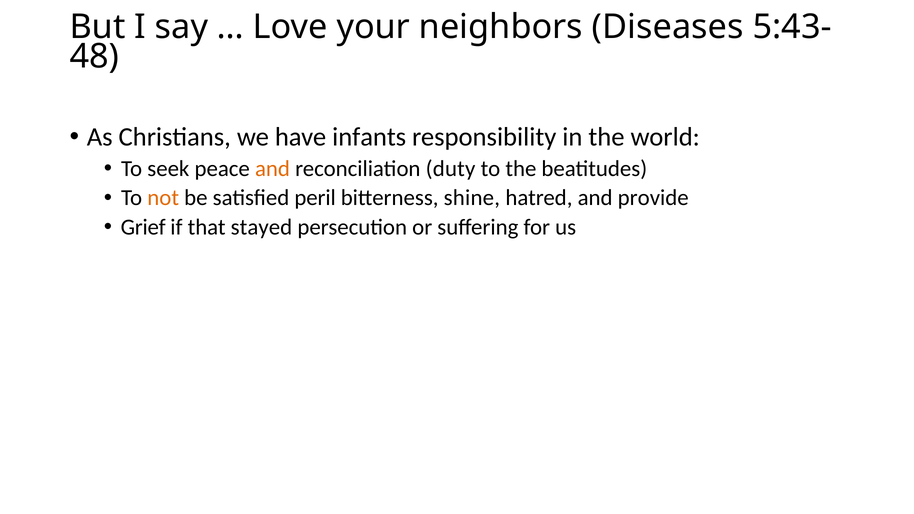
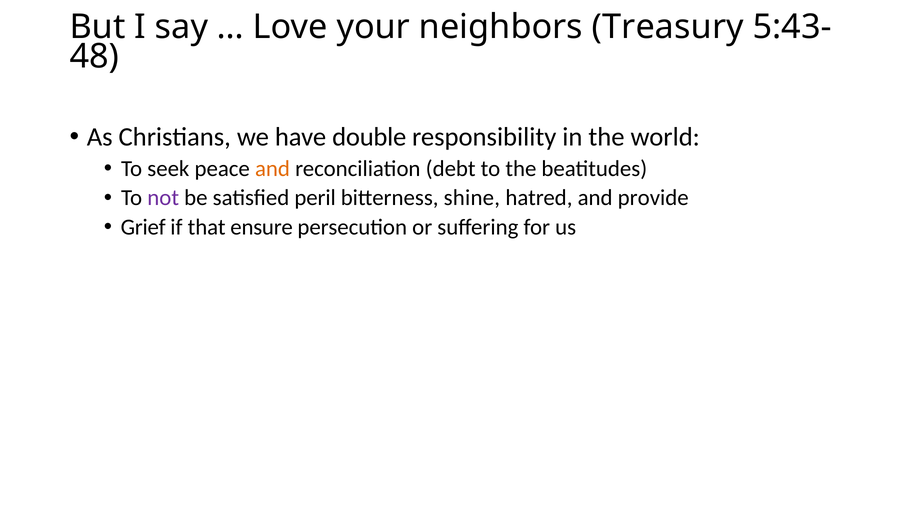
Diseases: Diseases -> Treasury (668, 27)
infants: infants -> double (369, 137)
duty: duty -> debt (451, 169)
not colour: orange -> purple (163, 198)
stayed: stayed -> ensure (262, 227)
